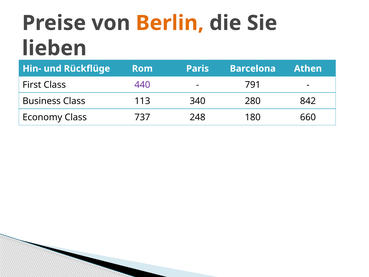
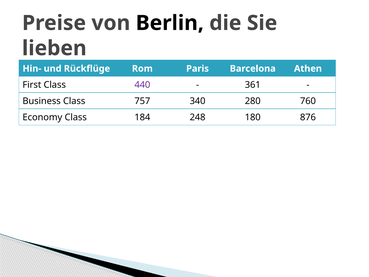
Berlin colour: orange -> black (170, 23)
791: 791 -> 361 (253, 85)
113: 113 -> 757 (142, 101)
842: 842 -> 760 (308, 101)
737: 737 -> 184 (142, 117)
660: 660 -> 876 (308, 117)
